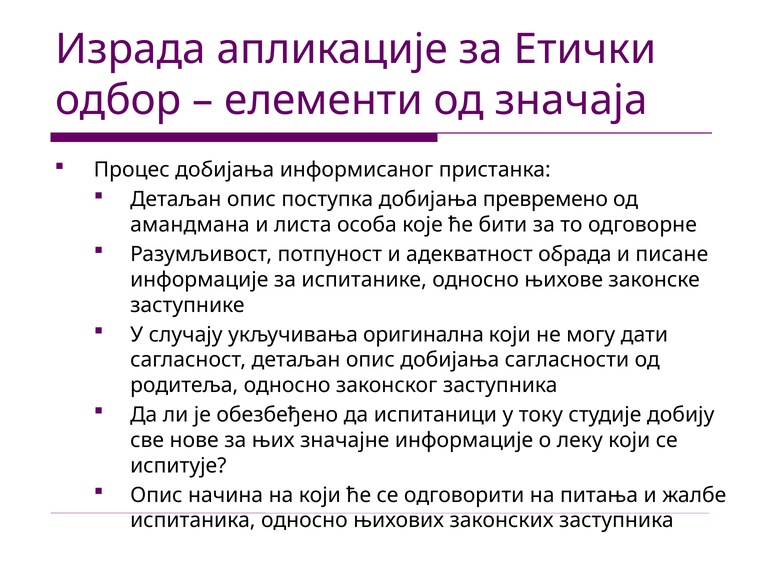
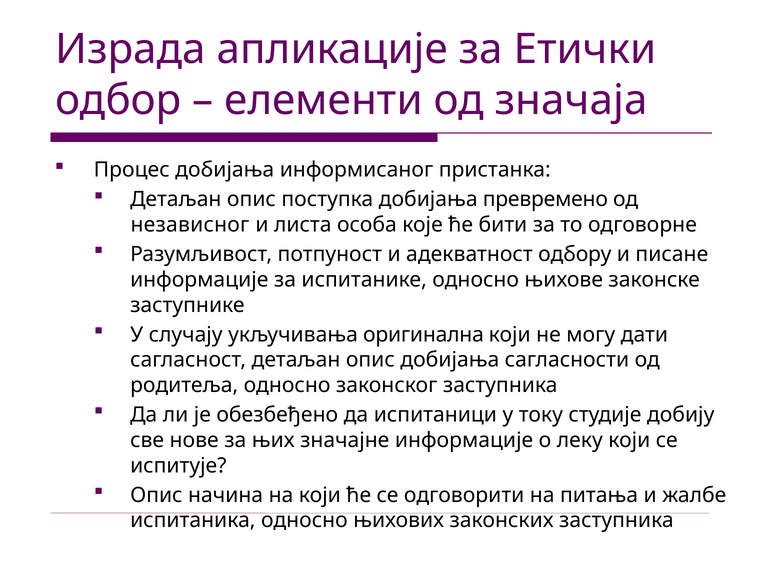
амандмана: амандмана -> независног (190, 225)
обрада: обрада -> одбору (575, 254)
